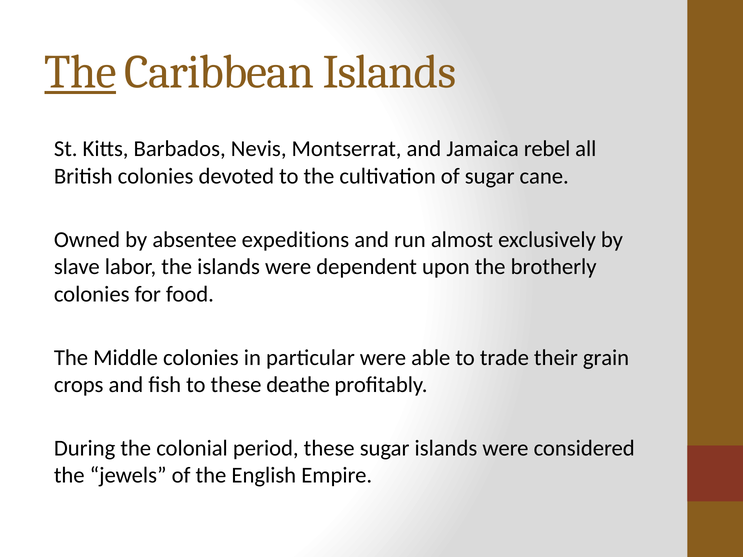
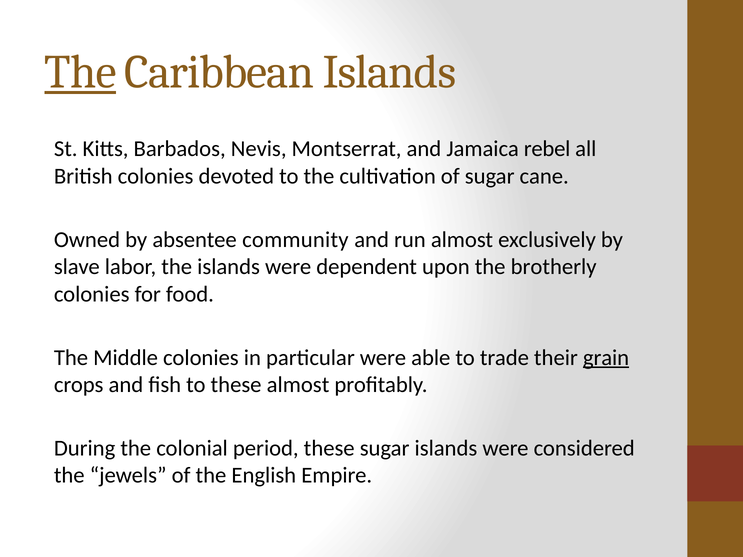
expeditions: expeditions -> community (295, 240)
grain underline: none -> present (606, 358)
these deathe: deathe -> almost (298, 385)
